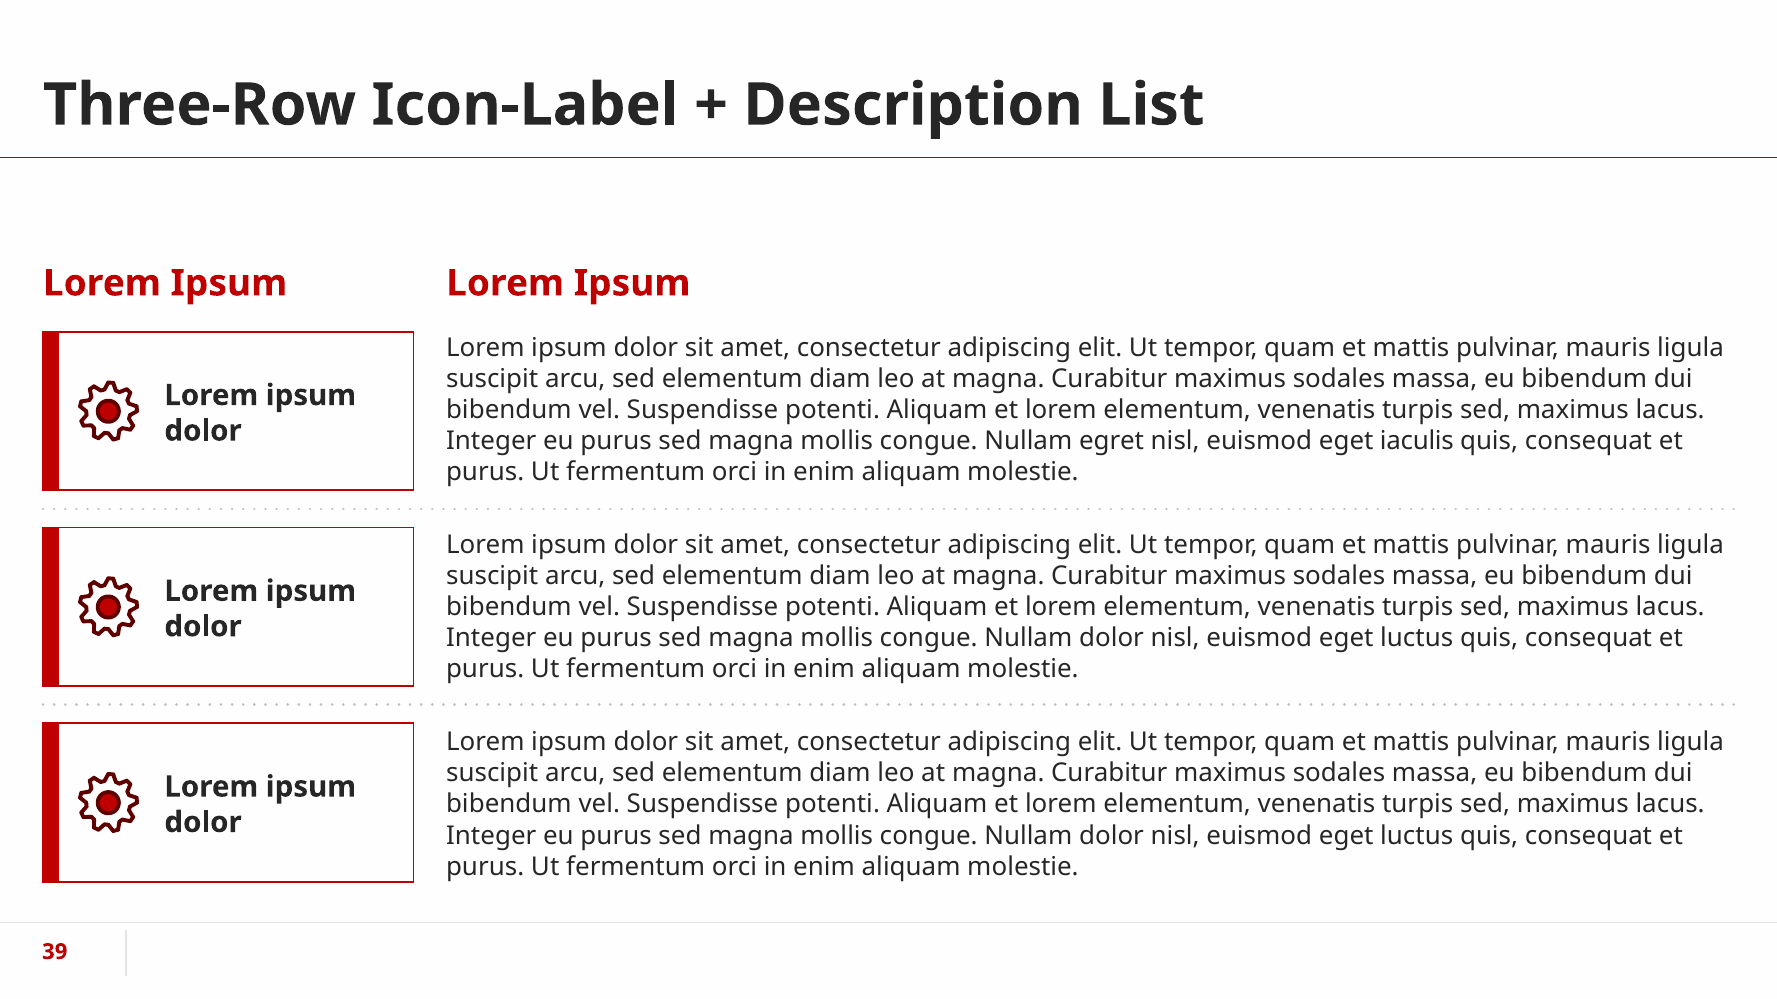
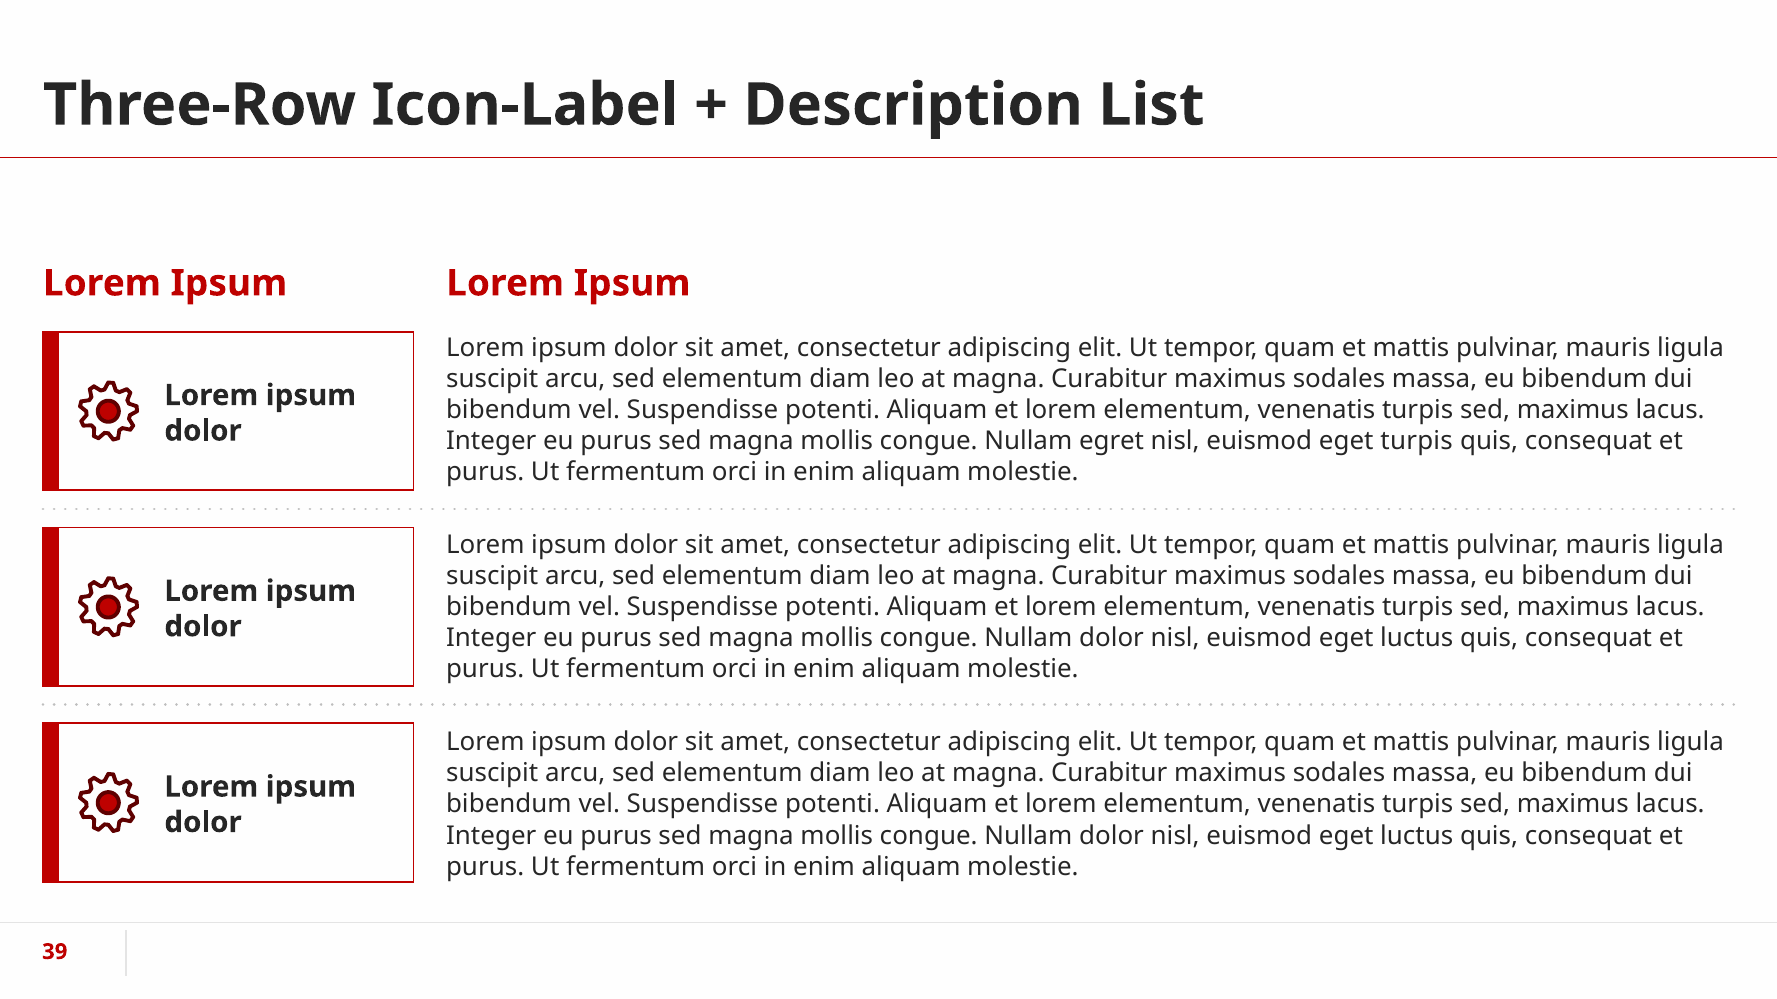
eget iaculis: iaculis -> turpis (1417, 441)
